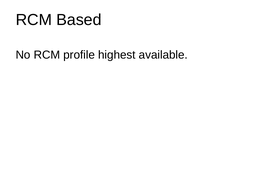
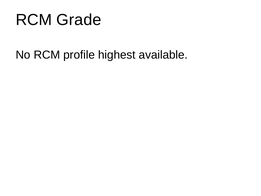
Based: Based -> Grade (79, 20)
